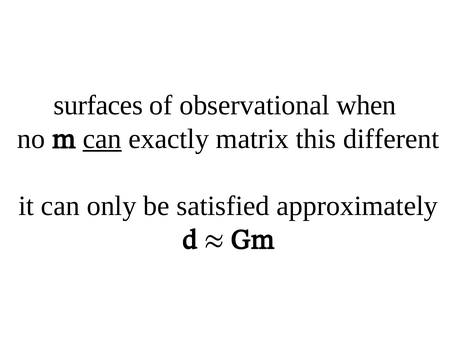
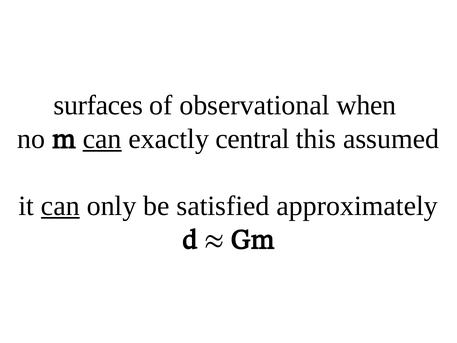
matrix: matrix -> central (253, 139)
different: different -> assumed (391, 139)
can underline: none -> present (60, 206)
